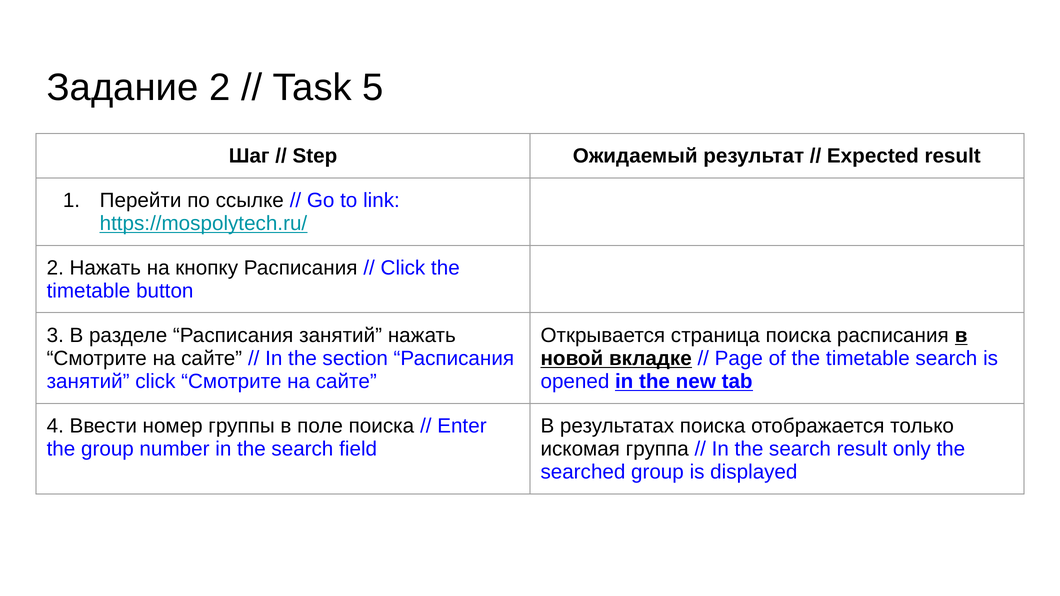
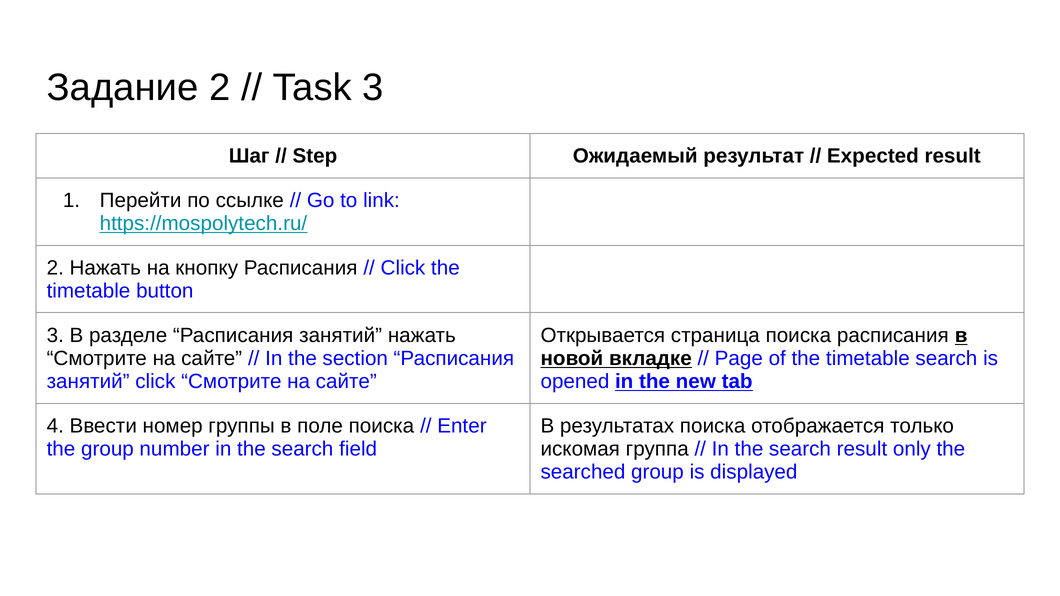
Task 5: 5 -> 3 (373, 88)
